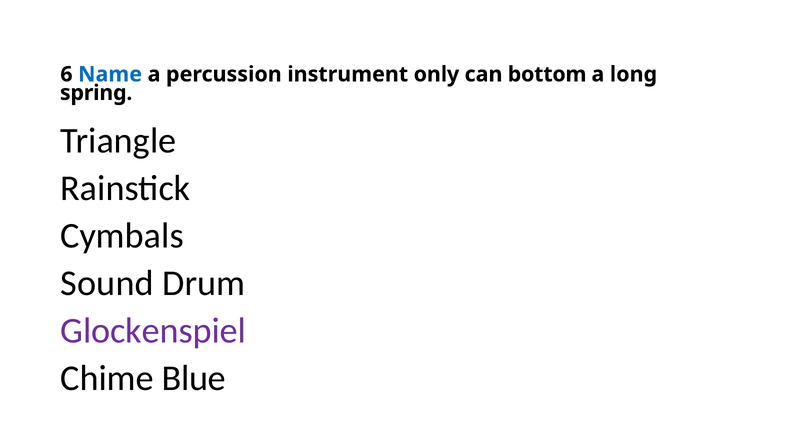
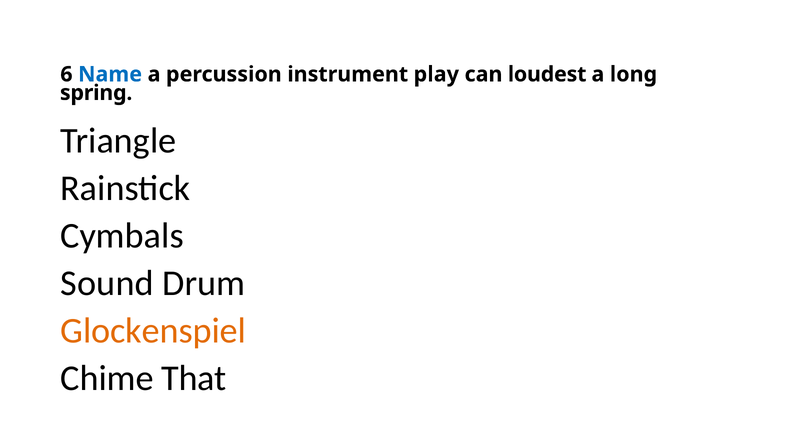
only: only -> play (436, 74)
bottom: bottom -> loudest (547, 74)
Glockenspiel colour: purple -> orange (153, 331)
Blue: Blue -> That (194, 378)
